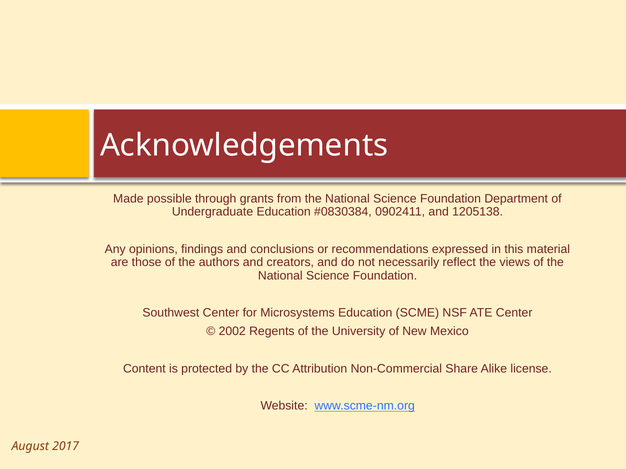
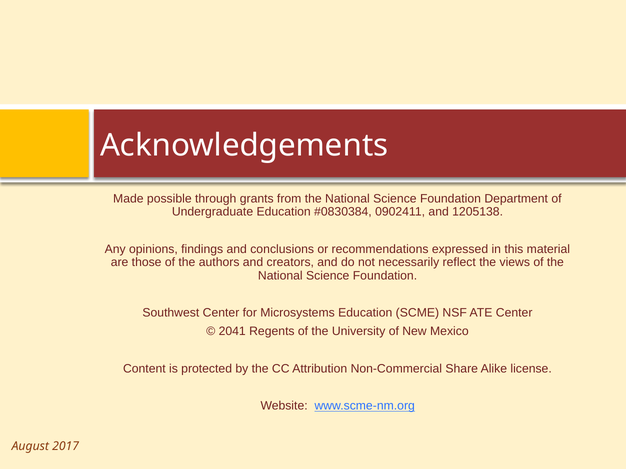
2002: 2002 -> 2041 (232, 332)
